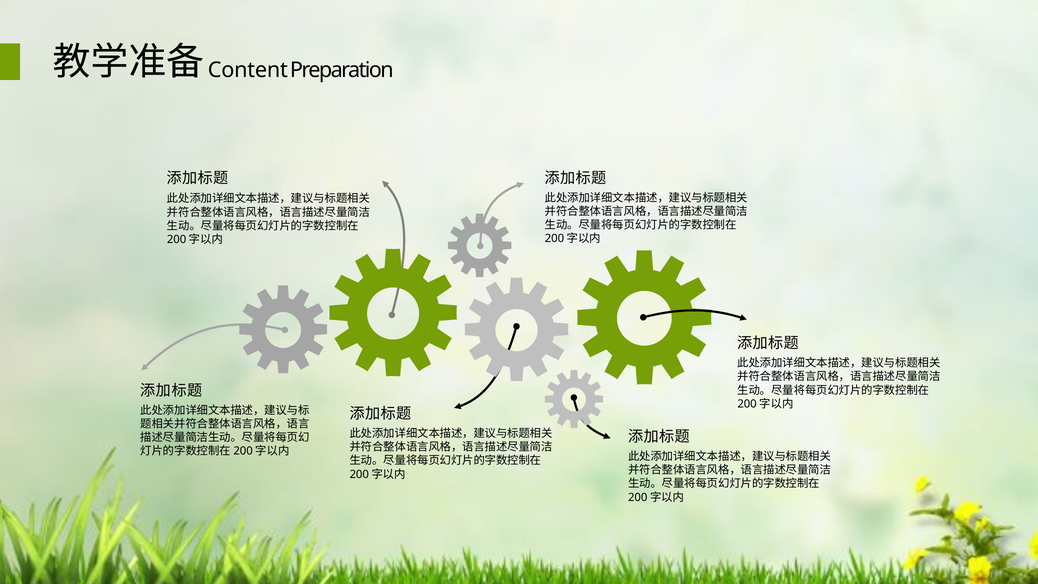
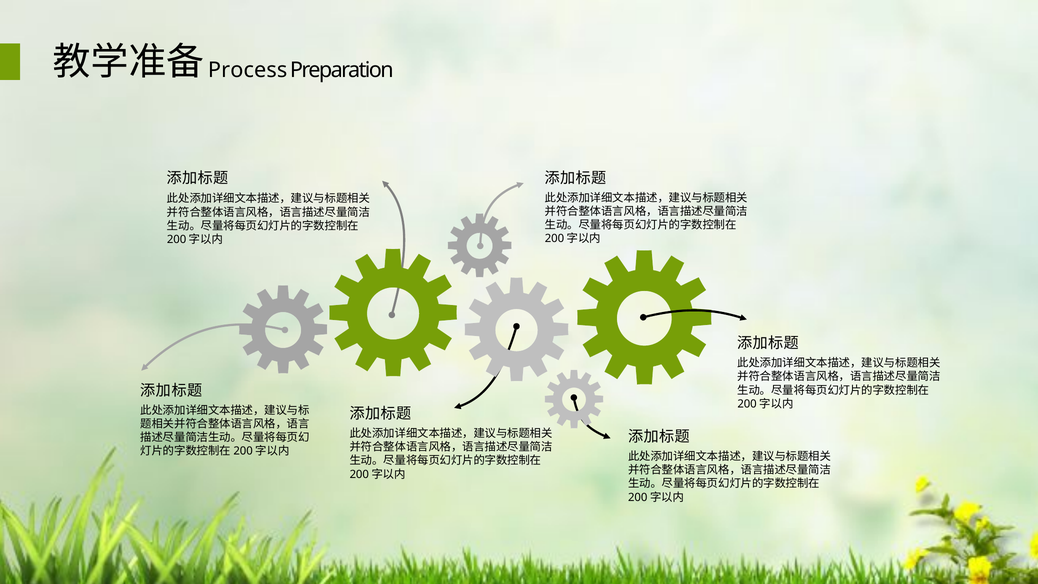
Content: Content -> Process (248, 70)
